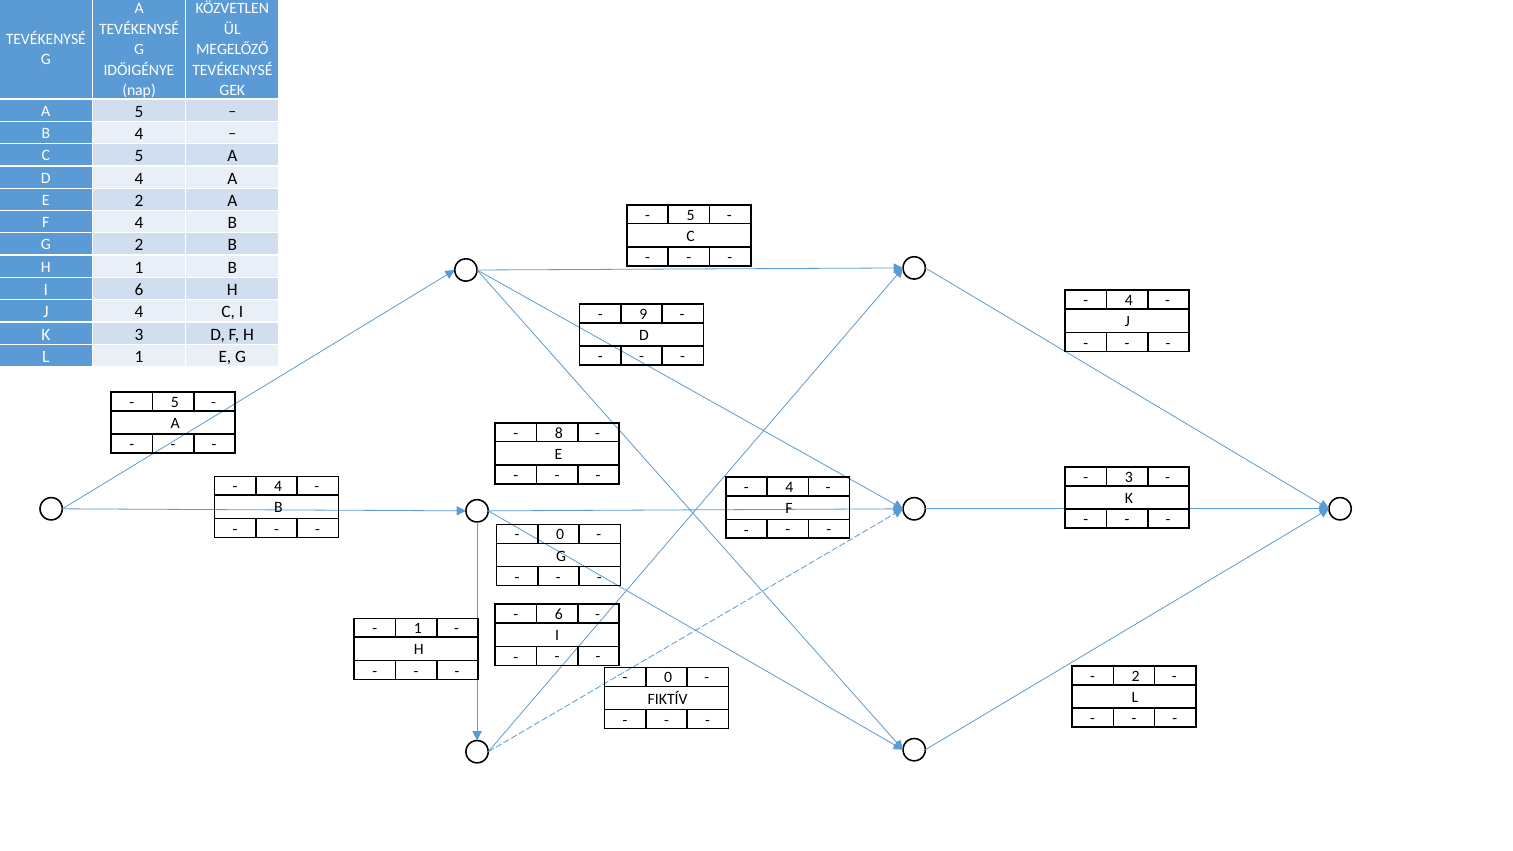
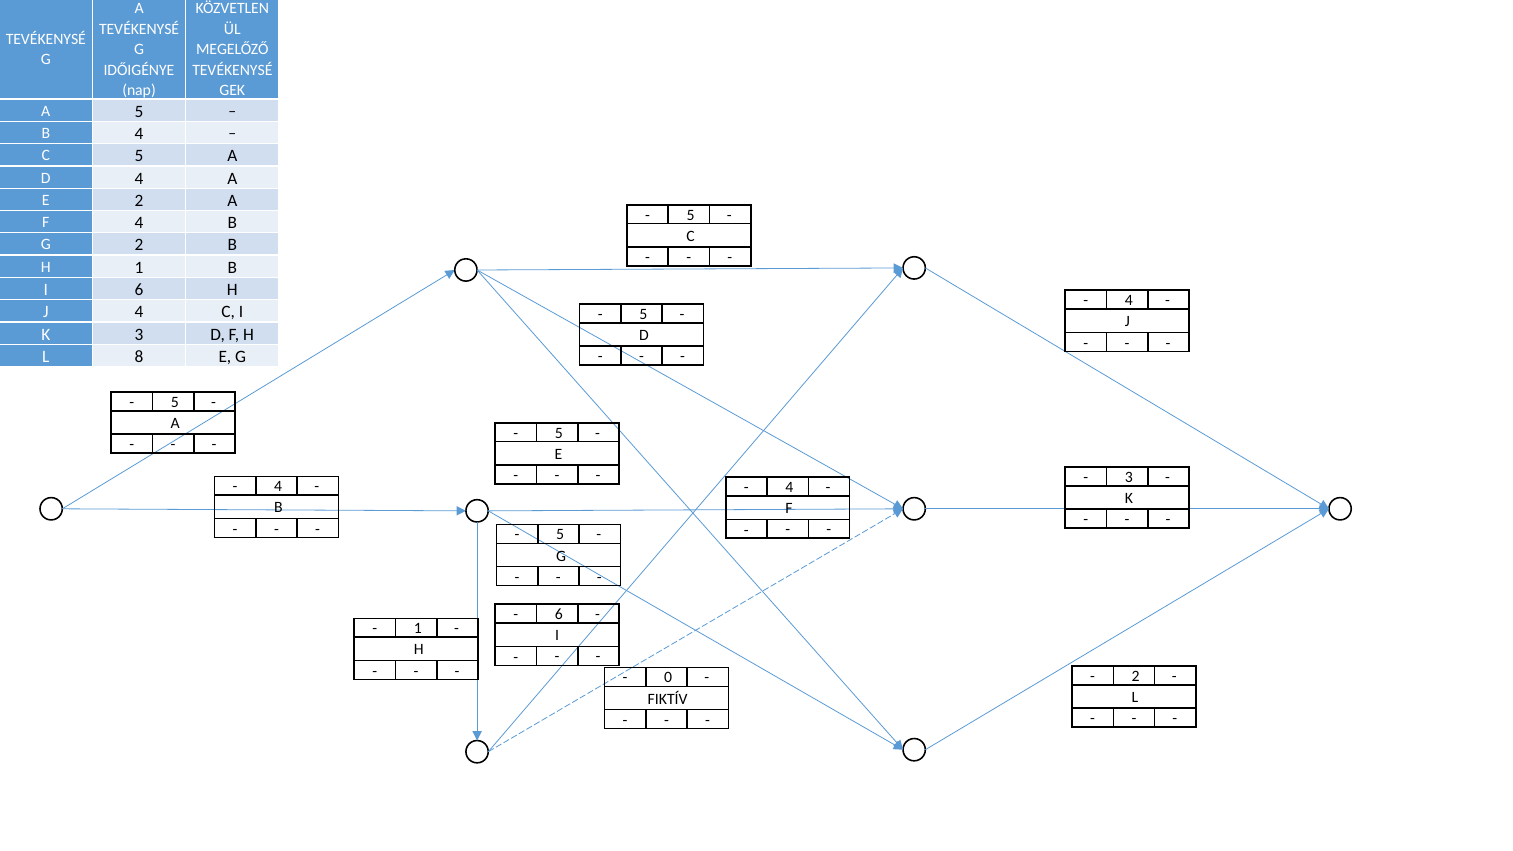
9: 9 -> 5 (643, 314)
L 1: 1 -> 8 (139, 357)
8: 8 -> 5 (559, 433)
0: 0 -> 5 (560, 535)
